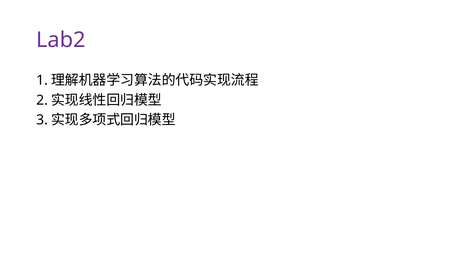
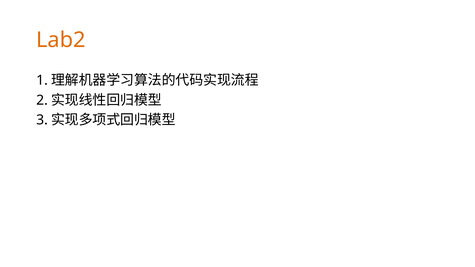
Lab2 colour: purple -> orange (61, 40)
